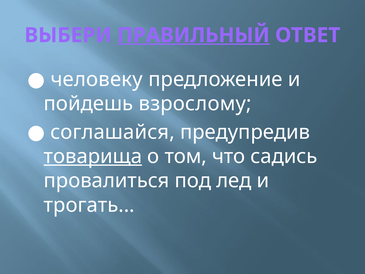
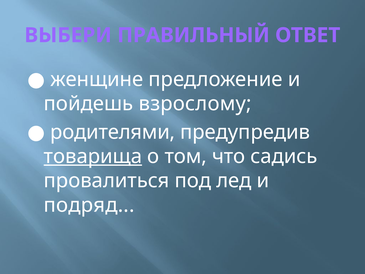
ПРАВИЛЬНЫЙ underline: present -> none (194, 35)
человеку: человеку -> женщине (97, 79)
соглашайся: соглашайся -> родителями (113, 132)
трогать: трогать -> подряд (89, 205)
